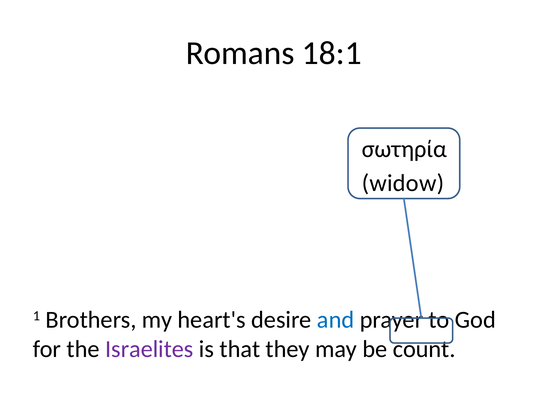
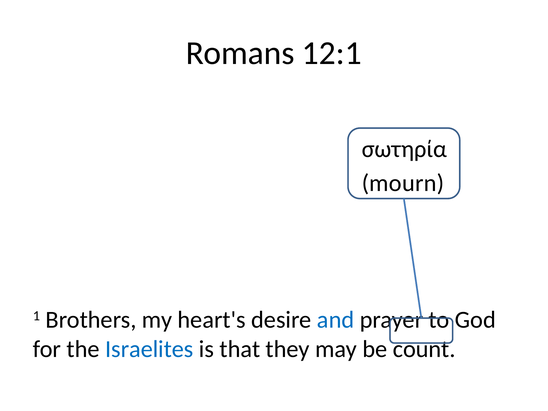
18:1: 18:1 -> 12:1 (332, 53)
widow: widow -> mourn (403, 183)
Israelites colour: purple -> blue (149, 349)
